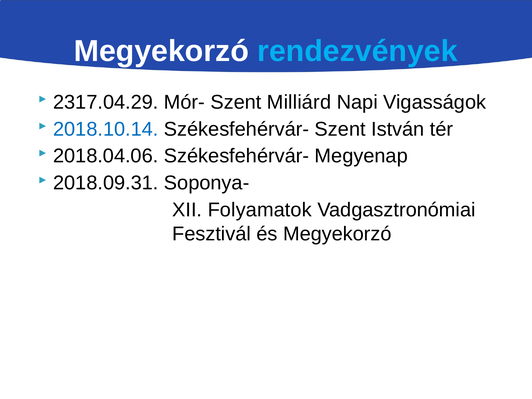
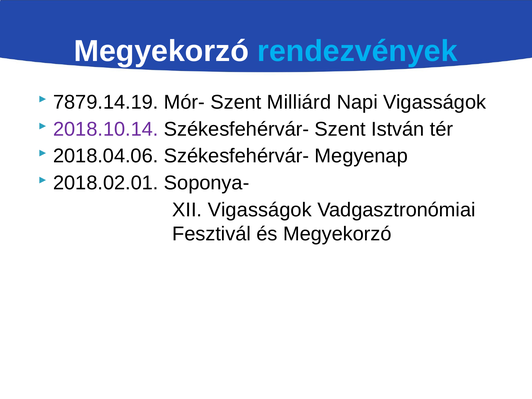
2317.04.29: 2317.04.29 -> 7879.14.19 (106, 102)
2018.10.14 colour: blue -> purple (106, 129)
2018.09.31: 2018.09.31 -> 2018.02.01 (106, 183)
XII Folyamatok: Folyamatok -> Vigasságok (260, 210)
